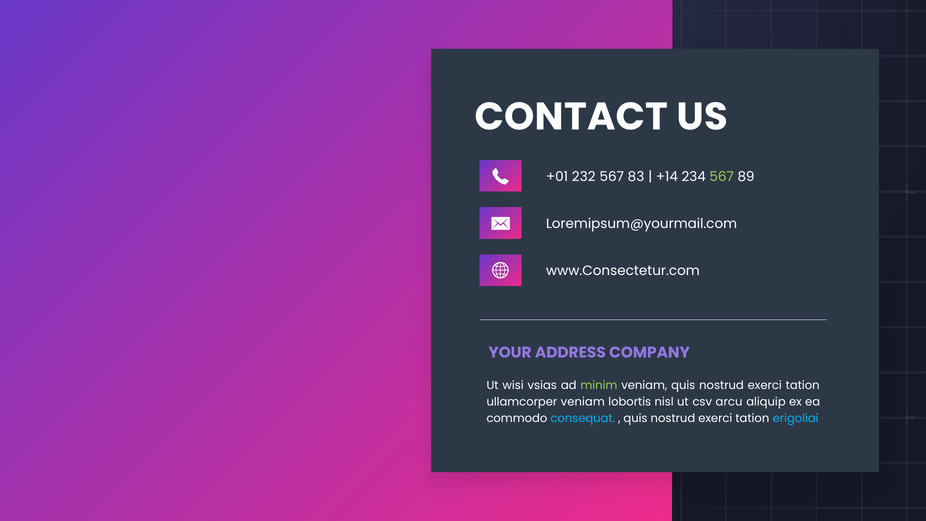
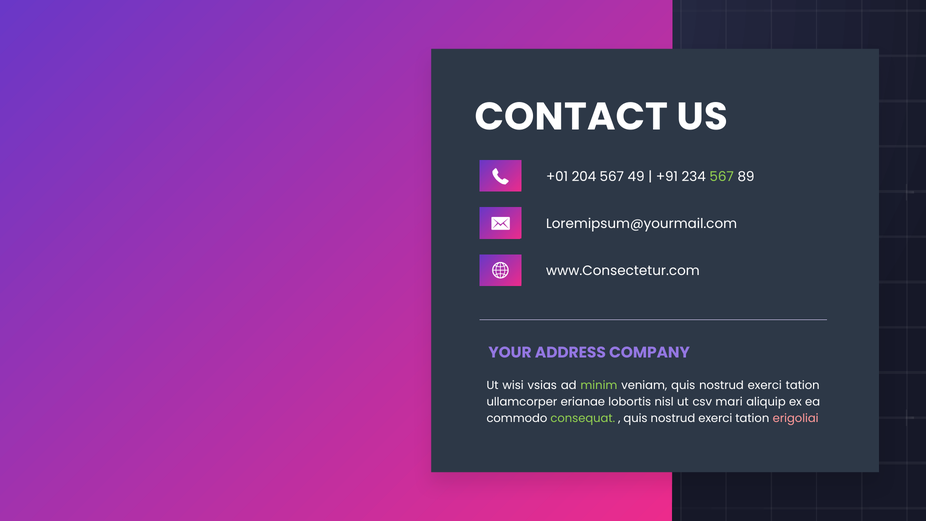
232: 232 -> 204 (584, 177)
83: 83 -> 49 (636, 177)
+14: +14 -> +91 (667, 177)
ullamcorper veniam: veniam -> erianae (583, 402)
arcu: arcu -> mari (729, 402)
consequat colour: light blue -> light green (583, 418)
erigoliai colour: light blue -> pink (796, 418)
